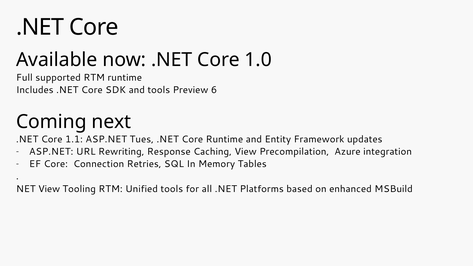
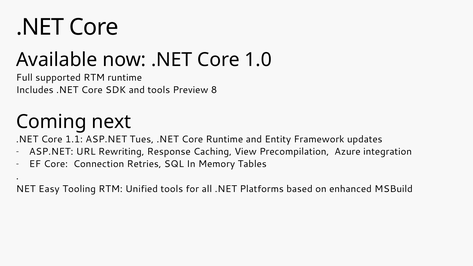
6: 6 -> 8 (214, 90)
NET View: View -> Easy (49, 189)
